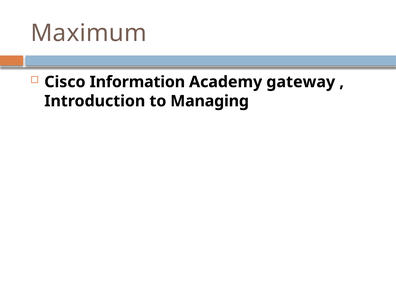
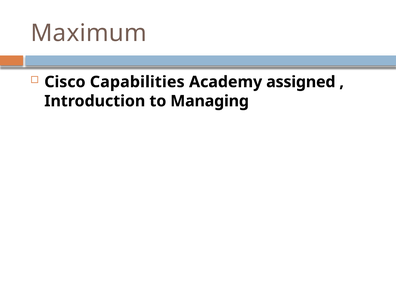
Information: Information -> Capabilities (137, 82)
gateway: gateway -> assigned (301, 82)
